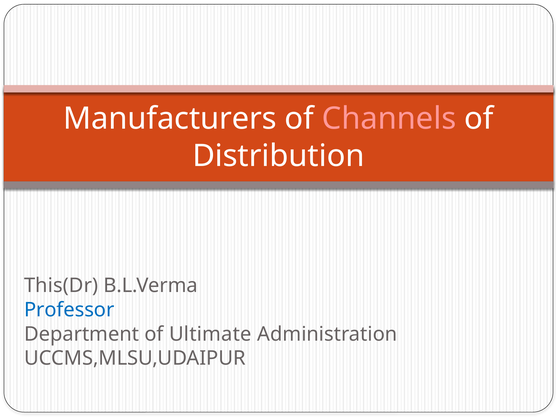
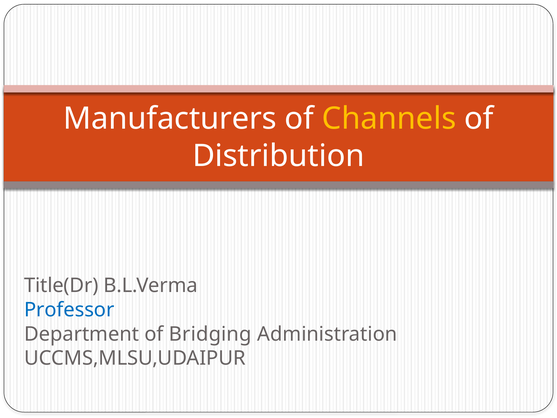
Channels colour: pink -> yellow (389, 119)
This(Dr: This(Dr -> Title(Dr (61, 285)
Ultimate: Ultimate -> Bridging (210, 334)
